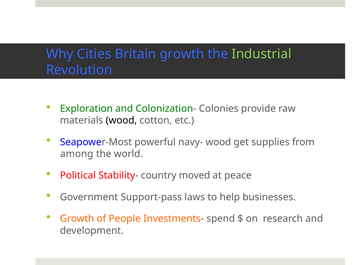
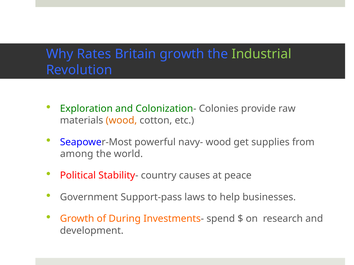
Cities: Cities -> Rates (94, 54)
wood colour: black -> orange (121, 121)
moved: moved -> causes (195, 176)
People: People -> During (125, 219)
